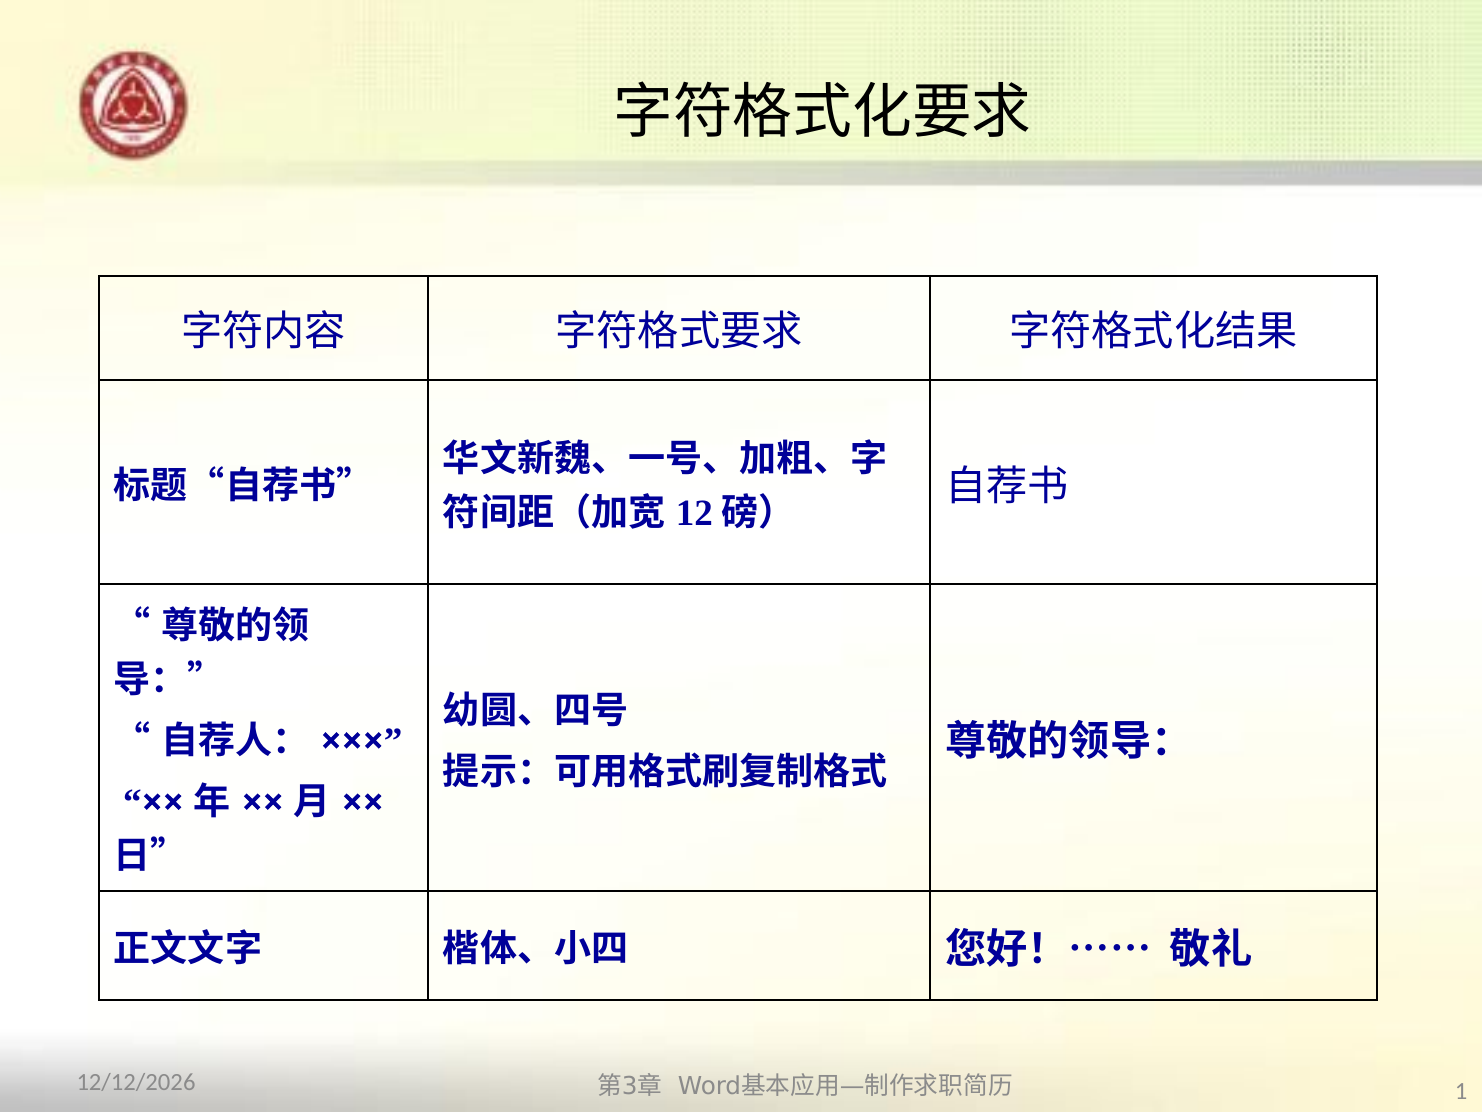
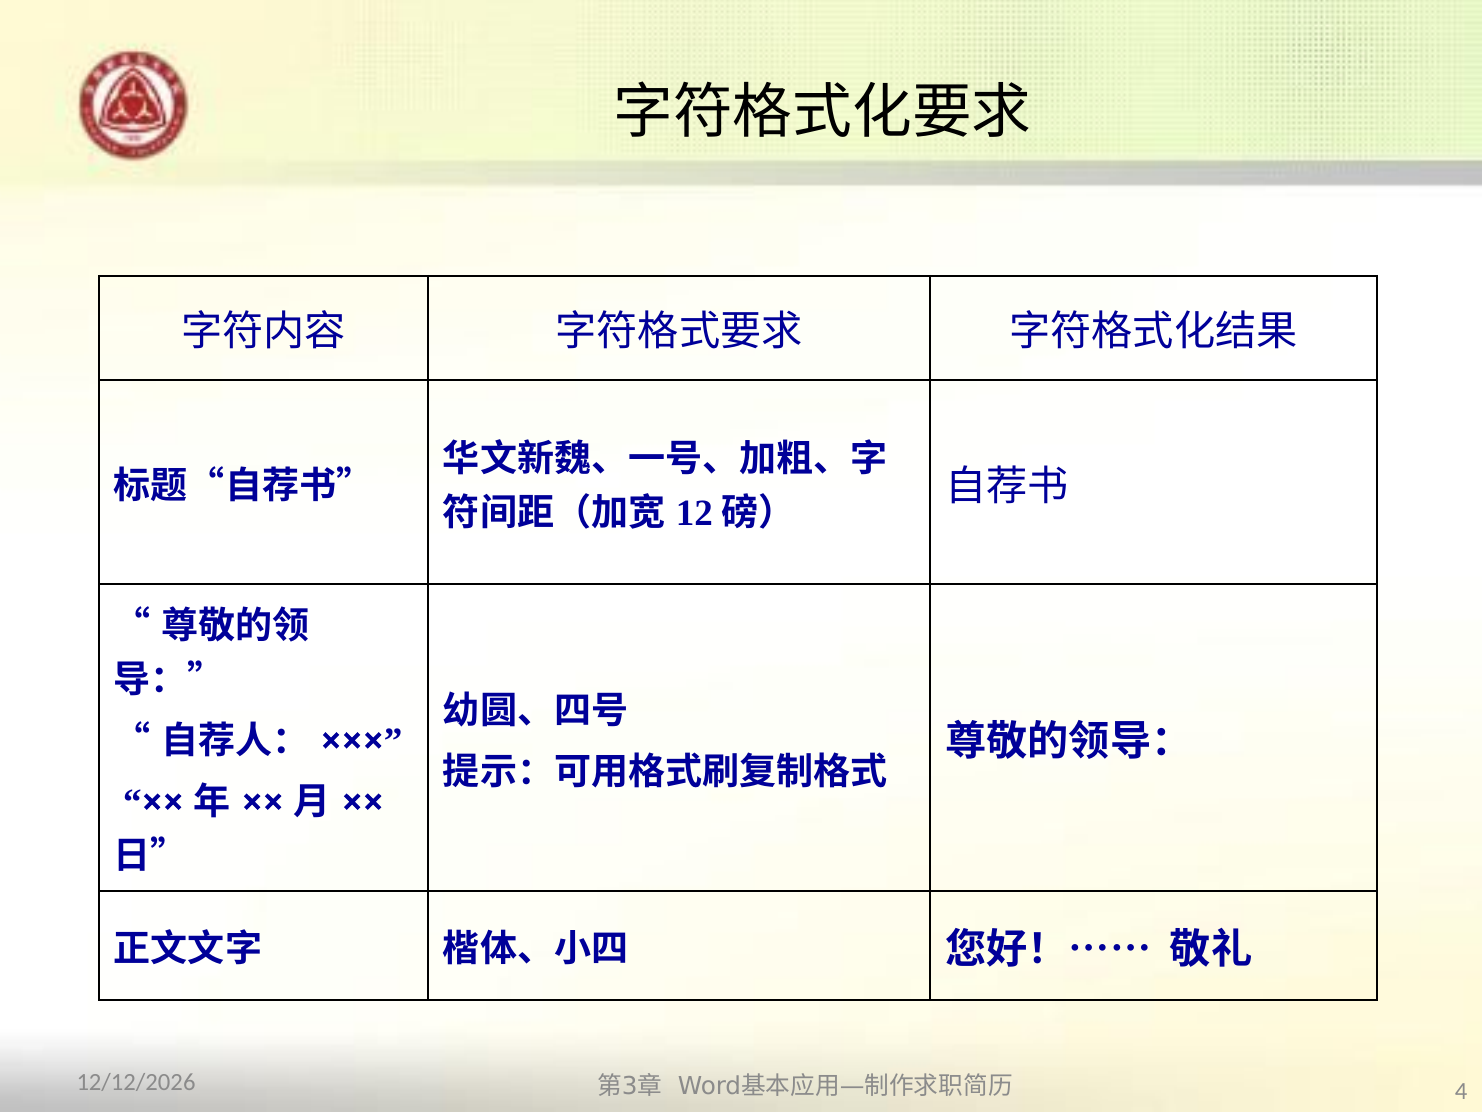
1: 1 -> 4 (1461, 1091)
